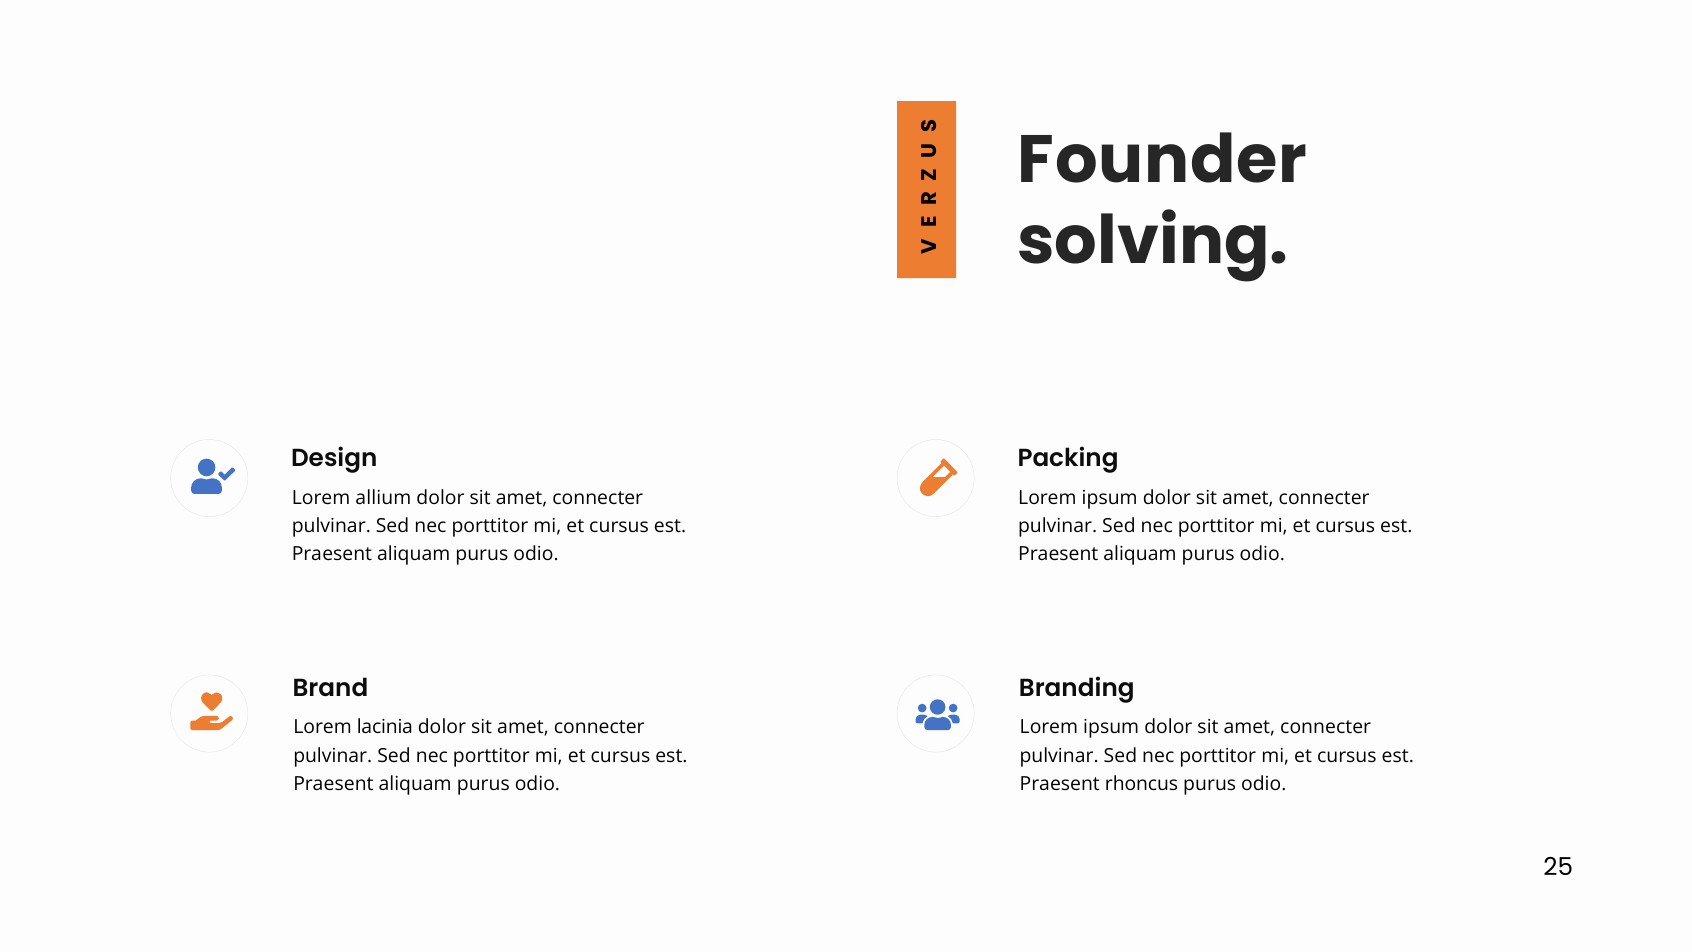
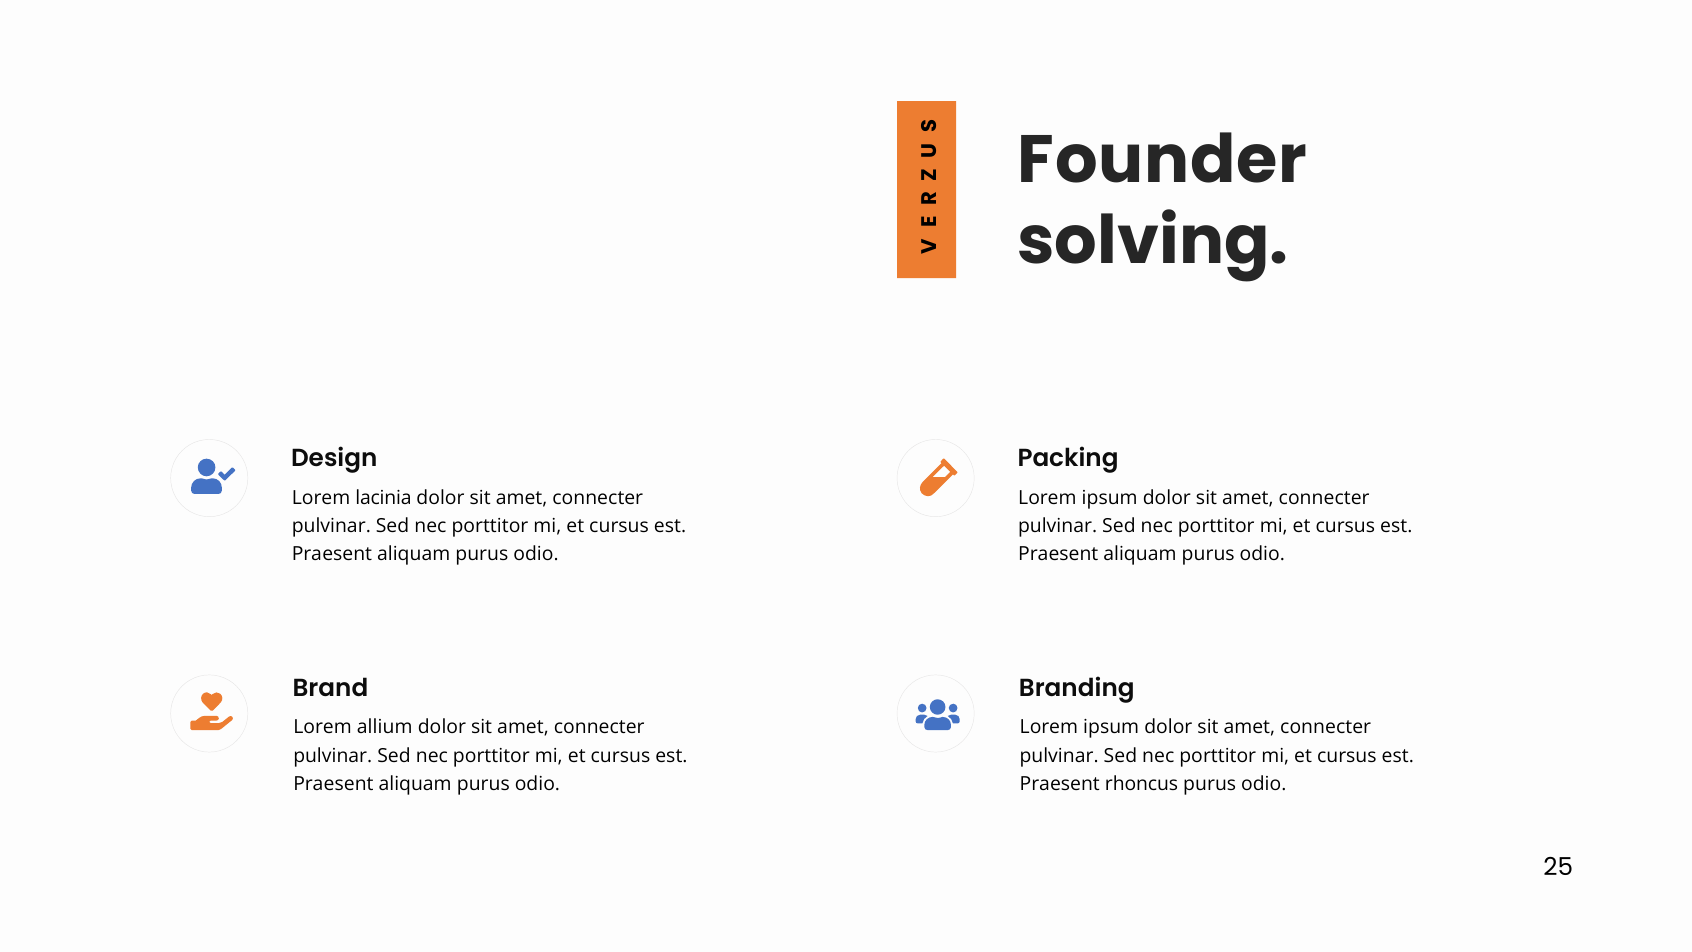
allium: allium -> lacinia (383, 498)
lacinia: lacinia -> allium (385, 727)
